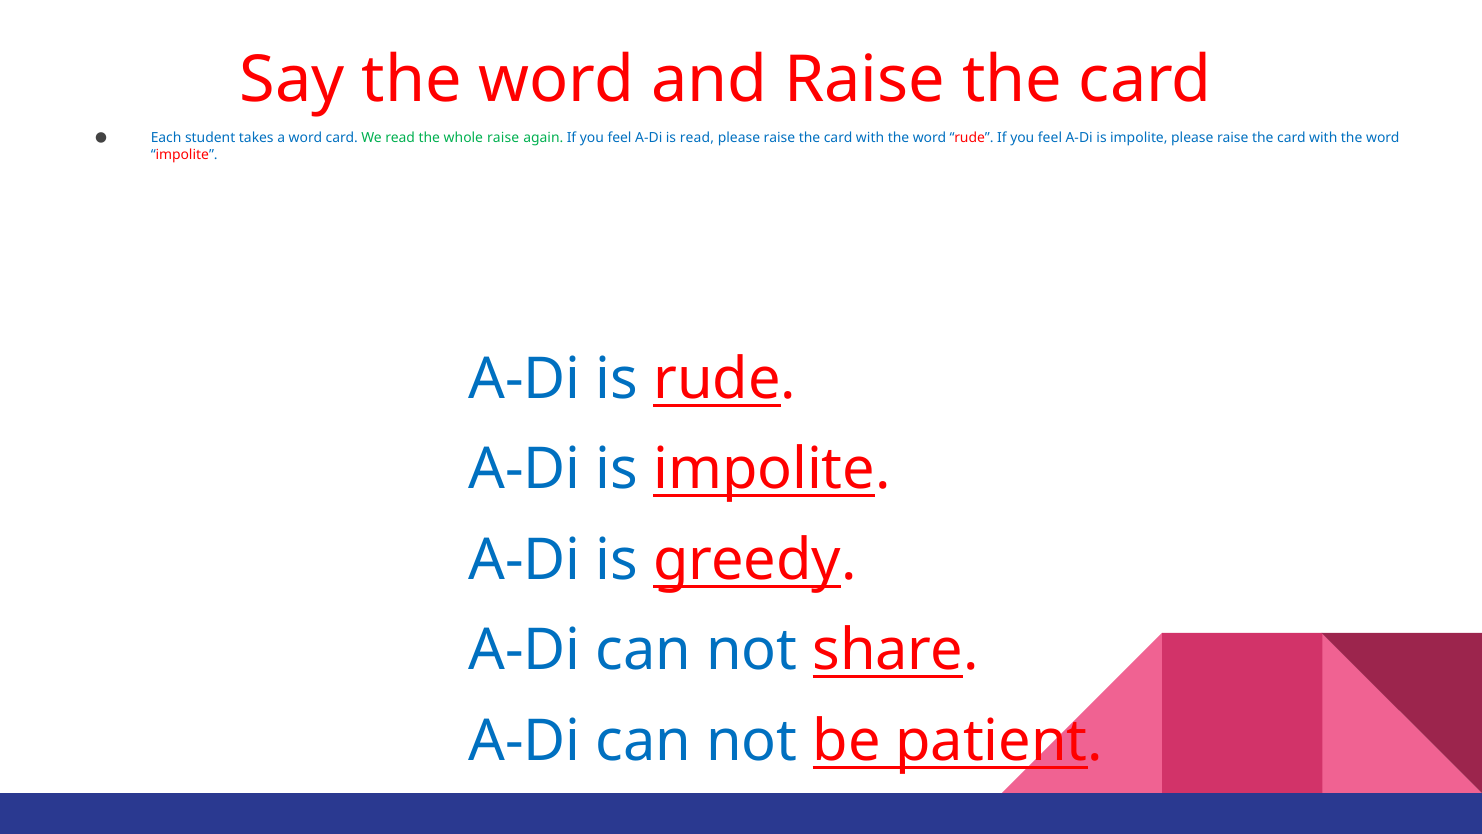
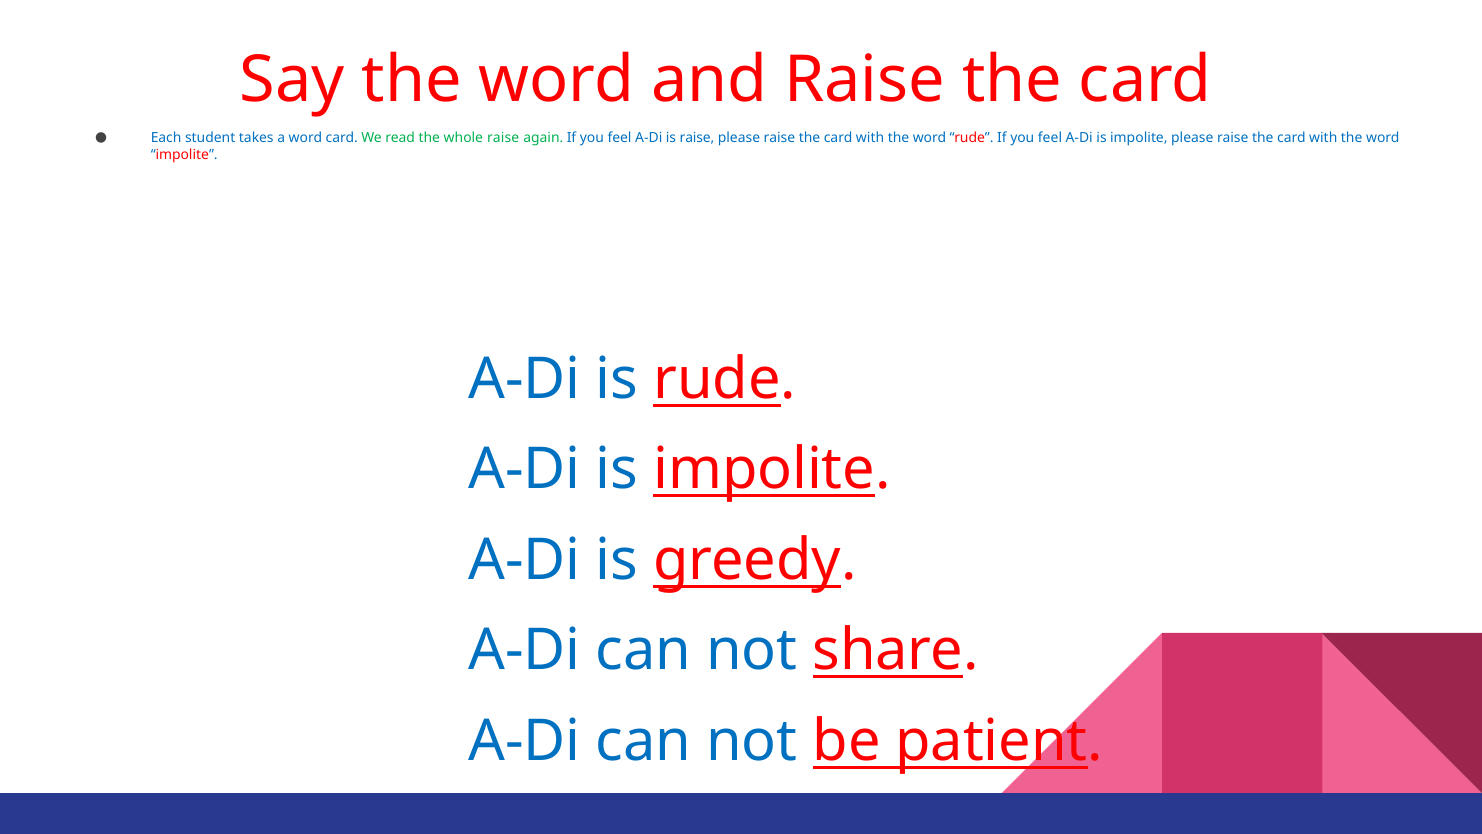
is read: read -> raise (697, 137)
